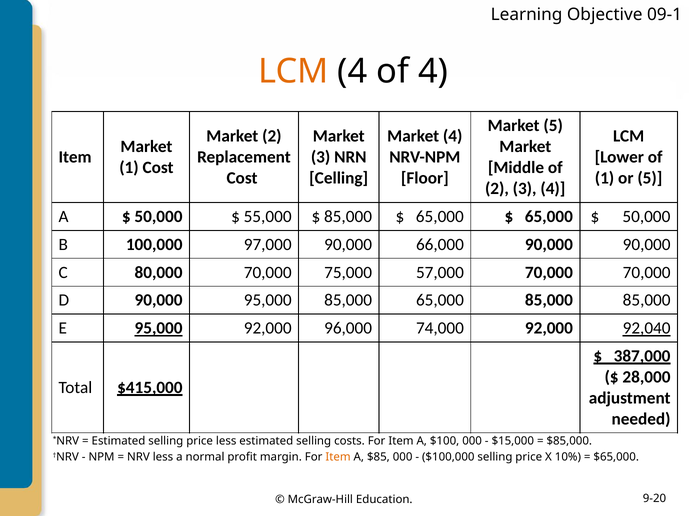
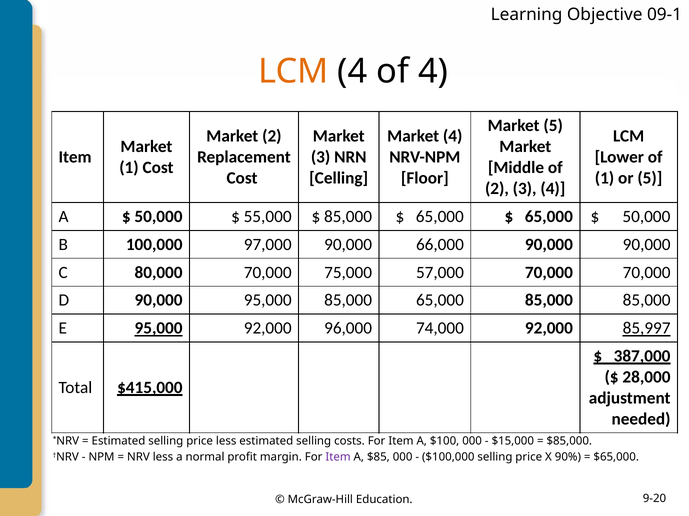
92,040: 92,040 -> 85,997 (647, 329)
Item colour: orange -> purple (338, 458)
10%: 10% -> 90% (568, 458)
